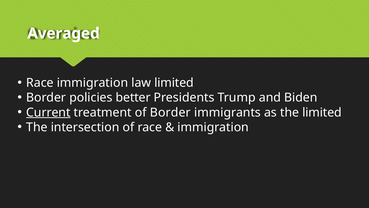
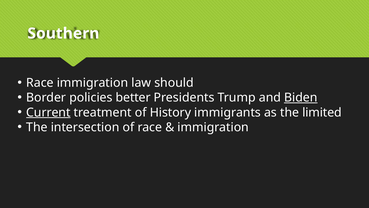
Averaged: Averaged -> Southern (63, 33)
law limited: limited -> should (174, 83)
Biden underline: none -> present (301, 97)
of Border: Border -> History (170, 112)
